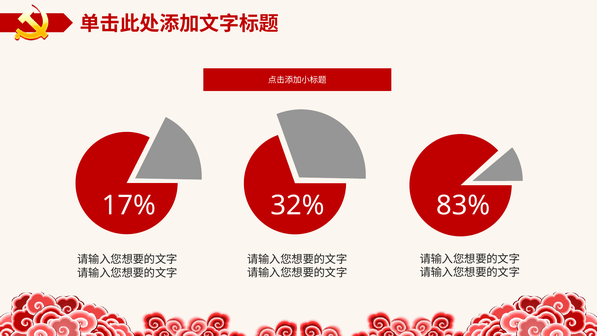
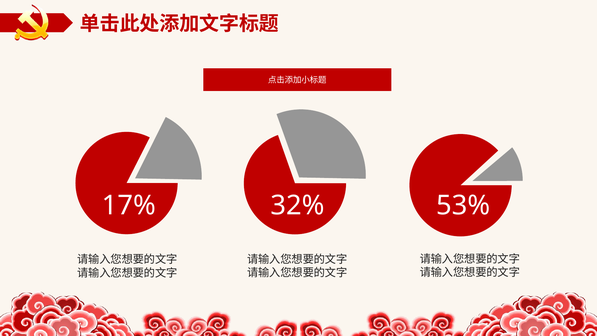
83%: 83% -> 53% (463, 205)
